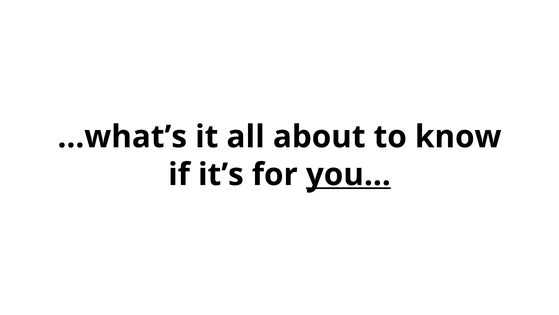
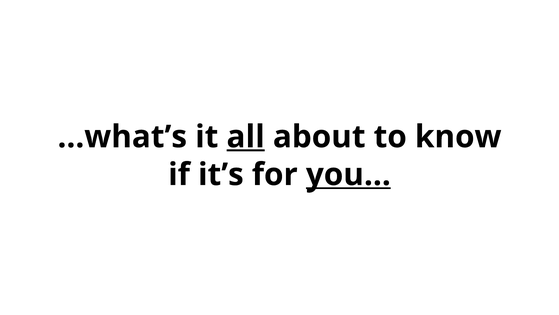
all underline: none -> present (246, 137)
